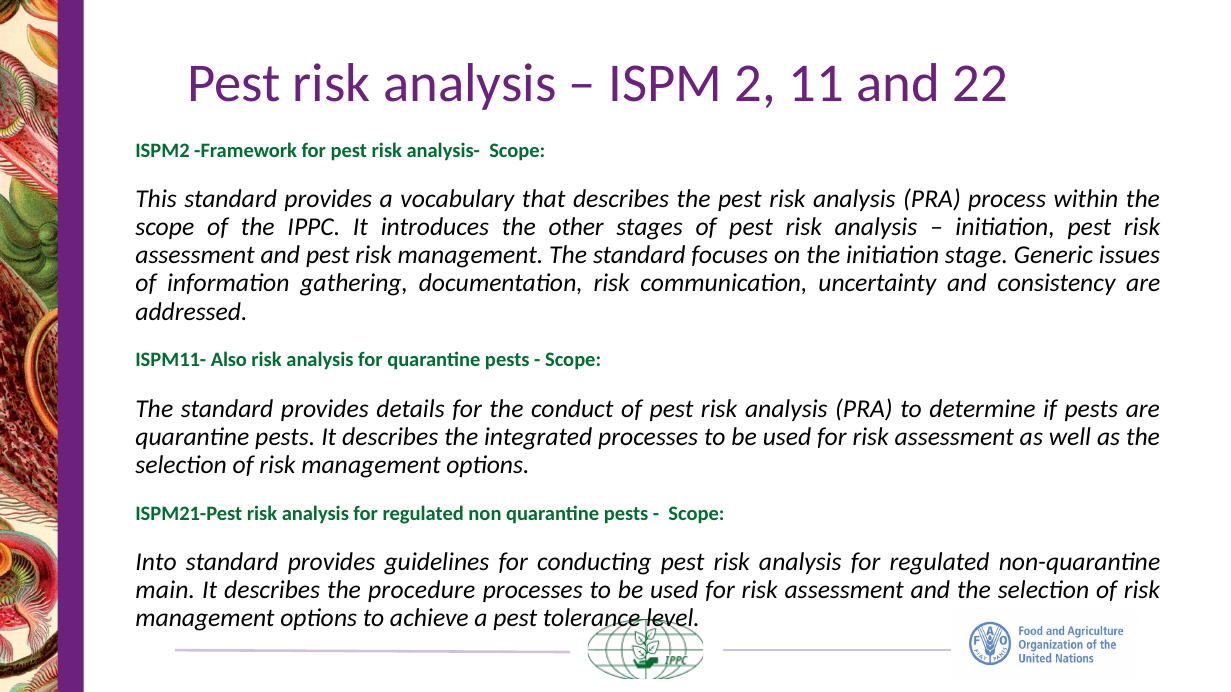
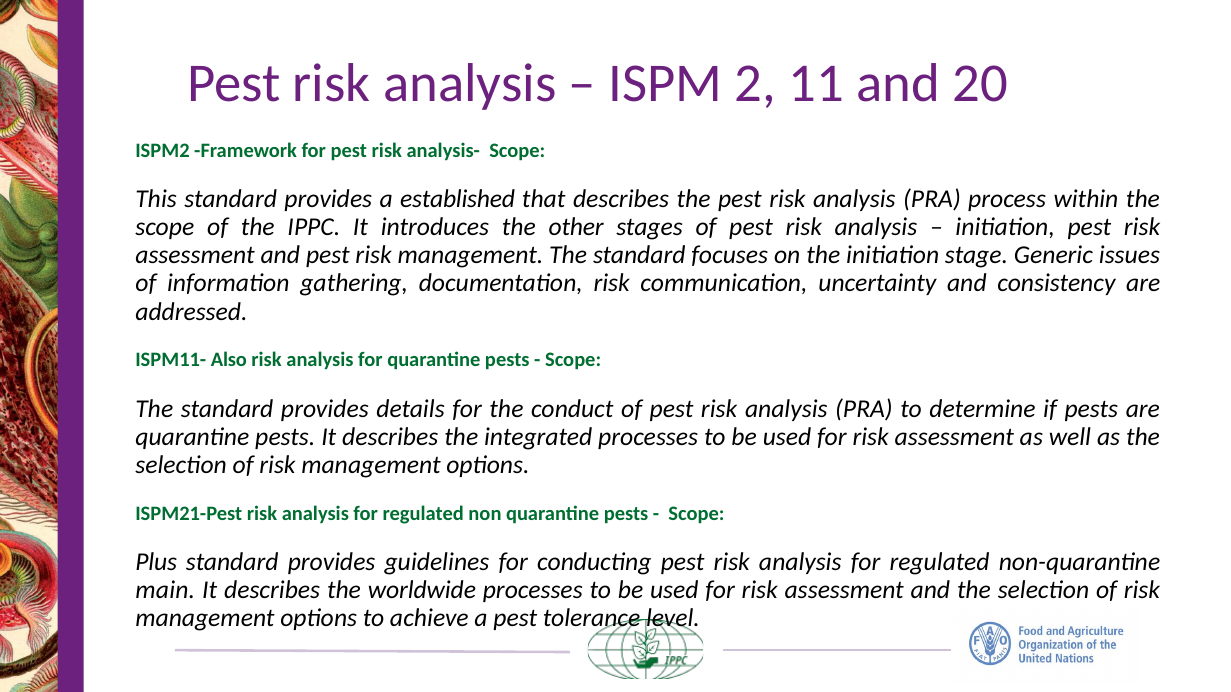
22: 22 -> 20 (980, 84)
vocabulary: vocabulary -> established (458, 199)
Into: Into -> Plus (156, 562)
procedure: procedure -> worldwide (422, 591)
